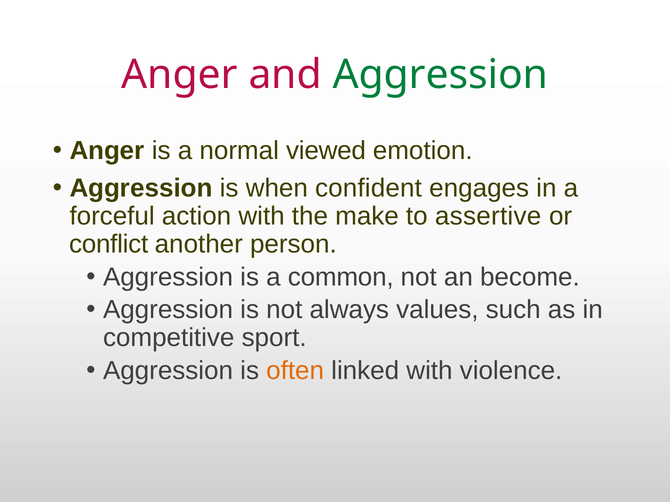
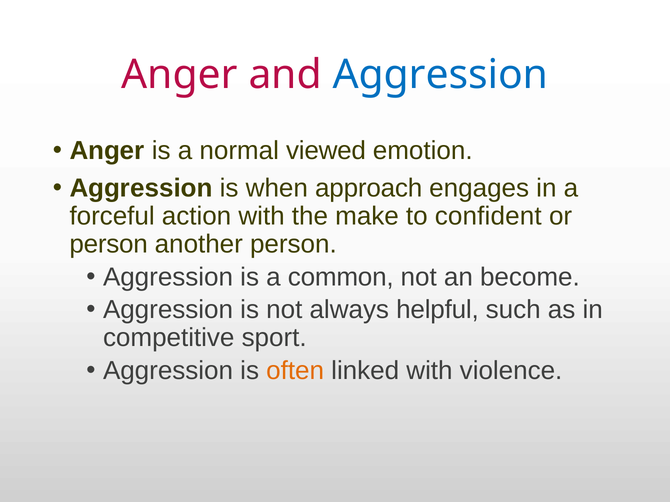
Aggression colour: green -> blue (440, 75)
confident: confident -> approach (369, 188)
assertive: assertive -> confident (488, 216)
conflict: conflict -> person (109, 245)
values: values -> helpful (437, 310)
